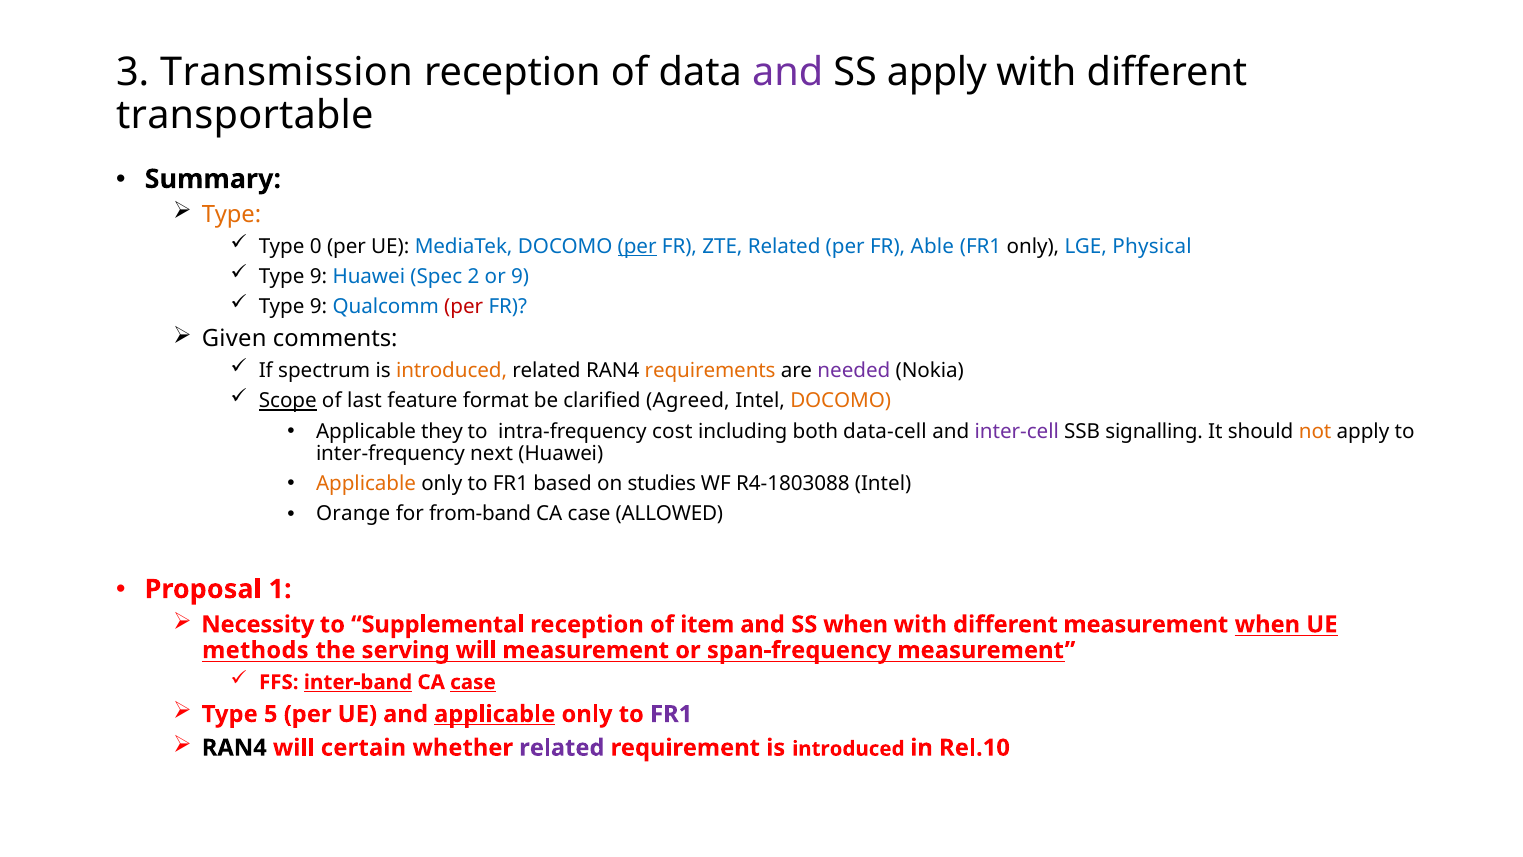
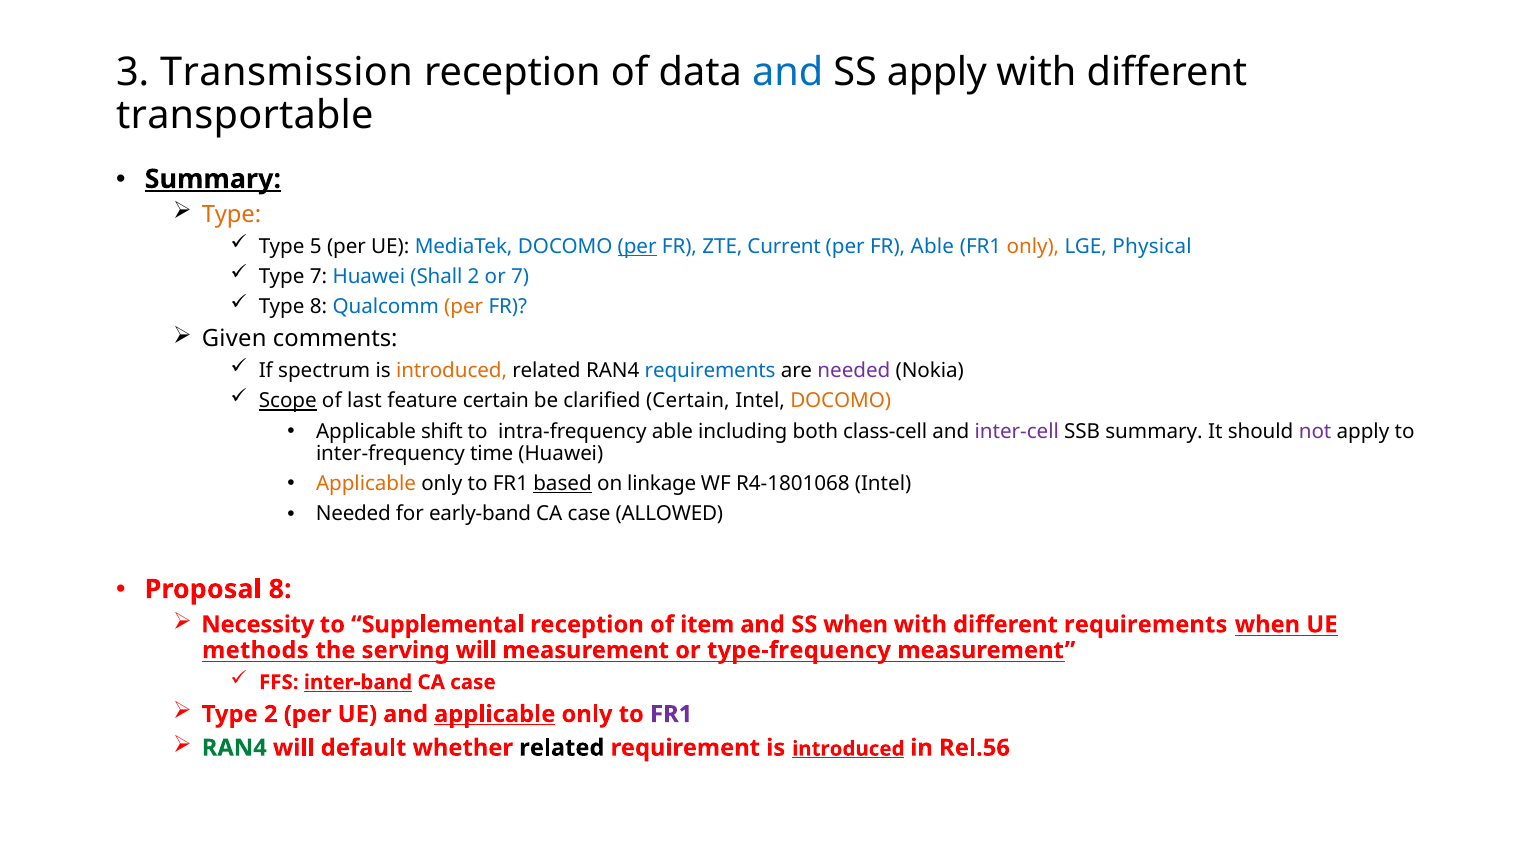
and colour: purple -> blue (788, 72)
Summary underline: none -> present (213, 179)
0: 0 -> 5 (316, 246)
ZTE Related: Related -> Current (784, 246)
only colour: black -> orange (1033, 246)
9: 9 -> 7 (319, 277)
Spec: Spec -> Shall (436, 277)
or 9: 9 -> 7 (520, 277)
9: 9 -> 8 (319, 307)
per colour: red -> orange (464, 307)
requirements colour: orange -> blue (710, 371)
feature format: format -> certain (496, 401)
clarified Agreed: Agreed -> Certain (688, 401)
they: they -> shift (442, 431)
intra-frequency cost: cost -> able (672, 431)
data-cell: data-cell -> class-cell (885, 431)
SSB signalling: signalling -> summary (1154, 431)
not colour: orange -> purple (1315, 431)
next: next -> time (492, 453)
based underline: none -> present (563, 484)
studies: studies -> linkage (662, 484)
R4-1803088: R4-1803088 -> R4-1801068 (793, 484)
Orange: Orange -> Needed (353, 514)
from-band: from-band -> early-band (480, 514)
Proposal 1: 1 -> 8 (280, 589)
different measurement: measurement -> requirements (1146, 624)
span-frequency: span-frequency -> type-frequency (799, 650)
case underline: present -> none (473, 682)
Type 5: 5 -> 2 (271, 714)
RAN4 colour: black -> green (234, 748)
certain: certain -> default (364, 748)
related colour: purple -> black (562, 748)
introduced underline: none -> present (848, 749)
Rel.10: Rel.10 -> Rel.56 (975, 748)
